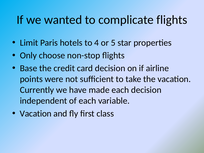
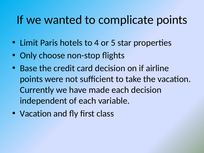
complicate flights: flights -> points (172, 20)
